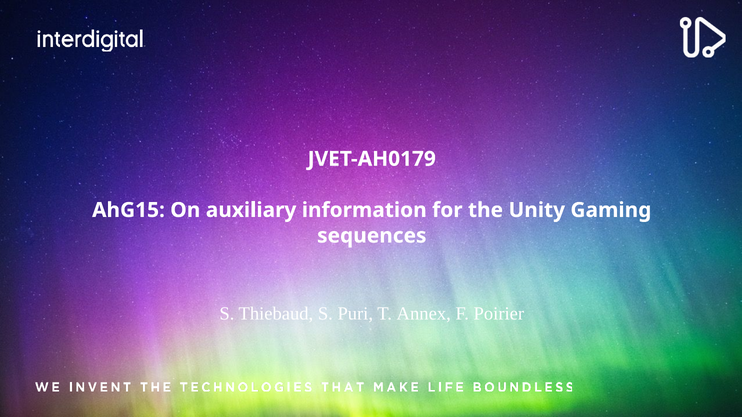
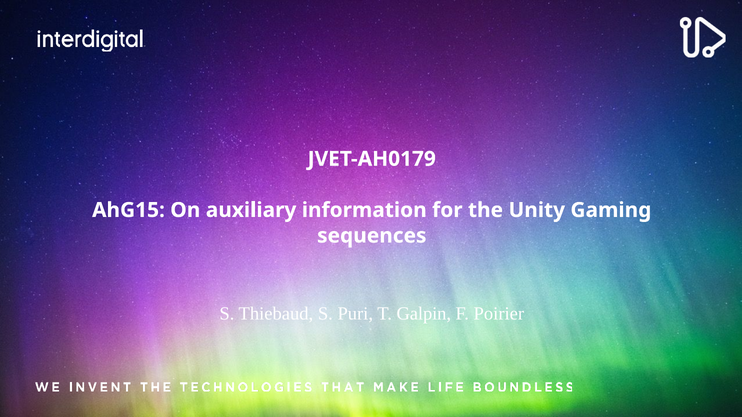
Annex: Annex -> Galpin (424, 314)
